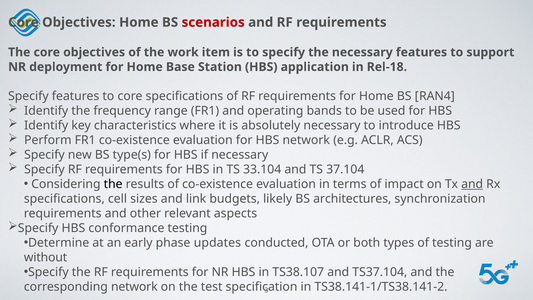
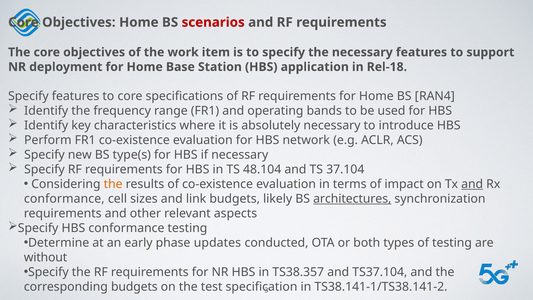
33.104: 33.104 -> 48.104 (262, 169)
the colour: black -> orange (113, 184)
specifications: specifications -> conformance (64, 199)
architectures underline: none -> present (352, 199)
TS38.107: TS38.107 -> TS38.357 (298, 272)
corresponding network: network -> budgets (134, 287)
